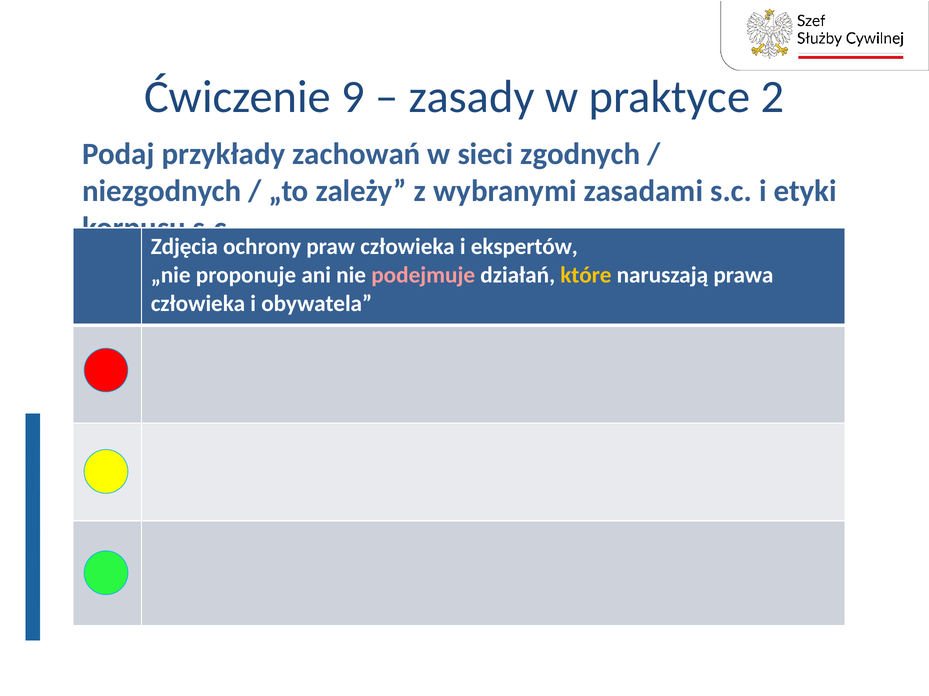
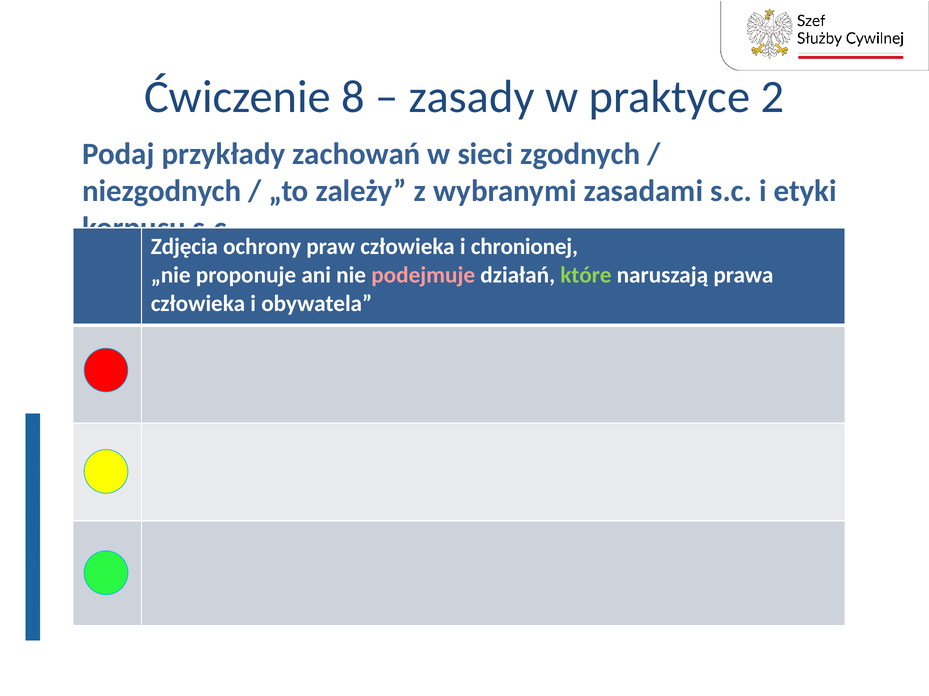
9: 9 -> 8 (353, 97)
ekspertów: ekspertów -> chronionej (524, 247)
które colour: yellow -> light green (586, 275)
